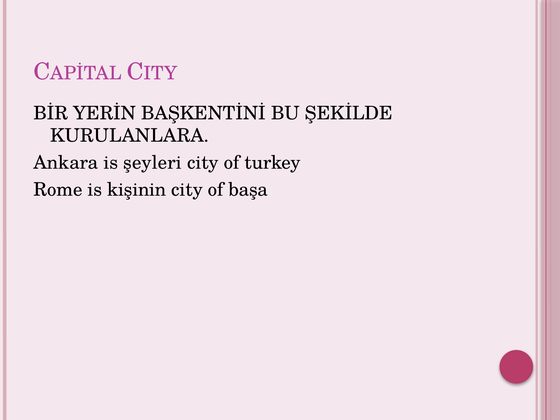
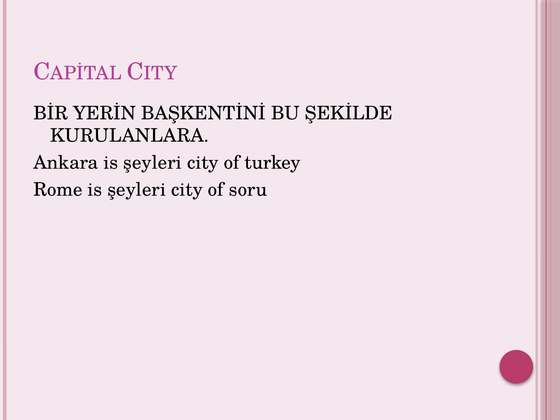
Rome is kişinin: kişinin -> şeyleri (137, 190)
başa: başa -> soru (248, 190)
